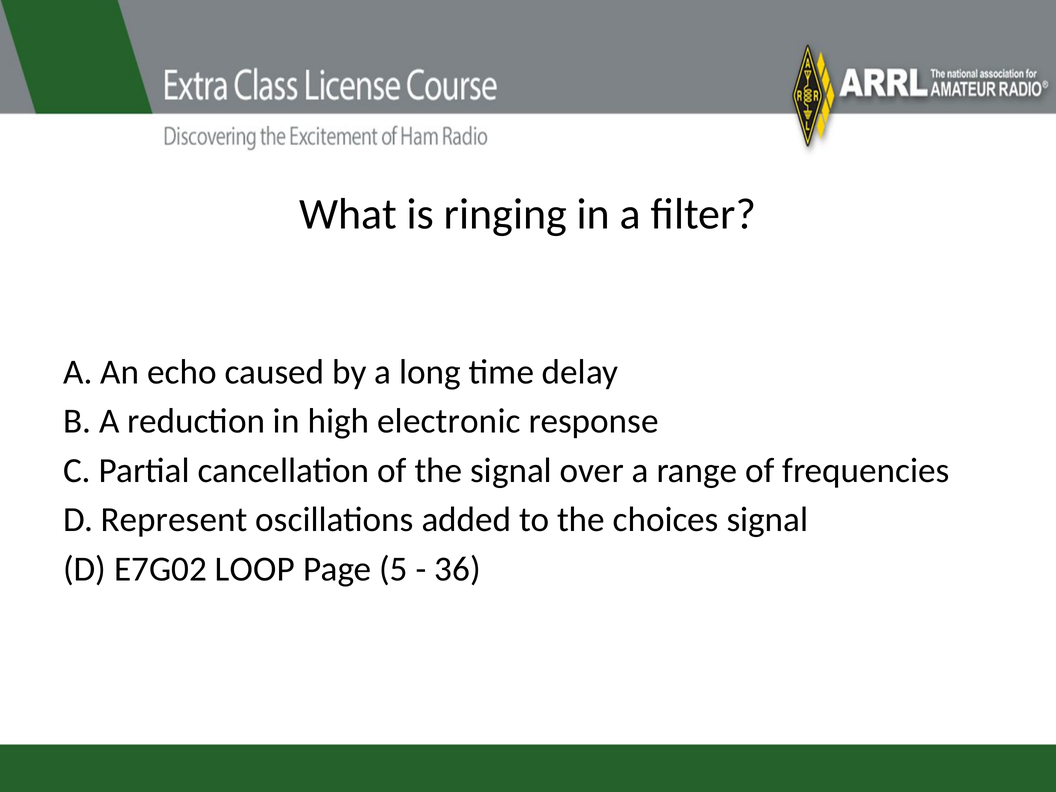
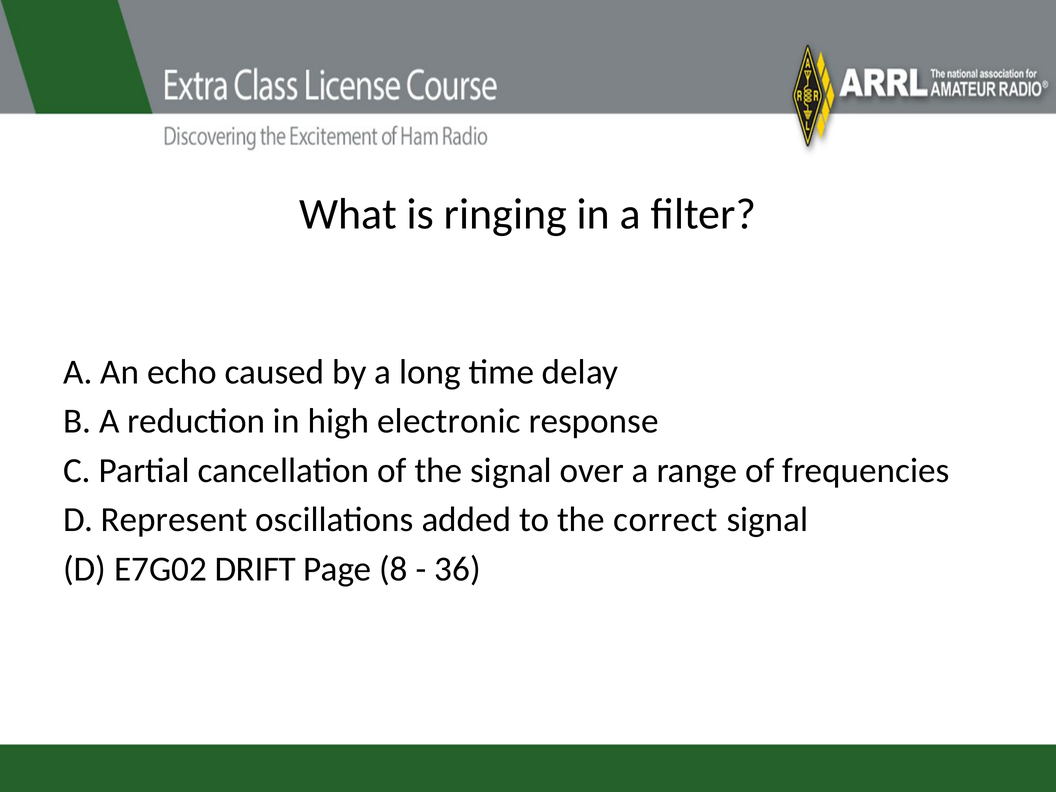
choices: choices -> correct (666, 520)
LOOP: LOOP -> DRIFT (255, 569)
5: 5 -> 8 (393, 569)
